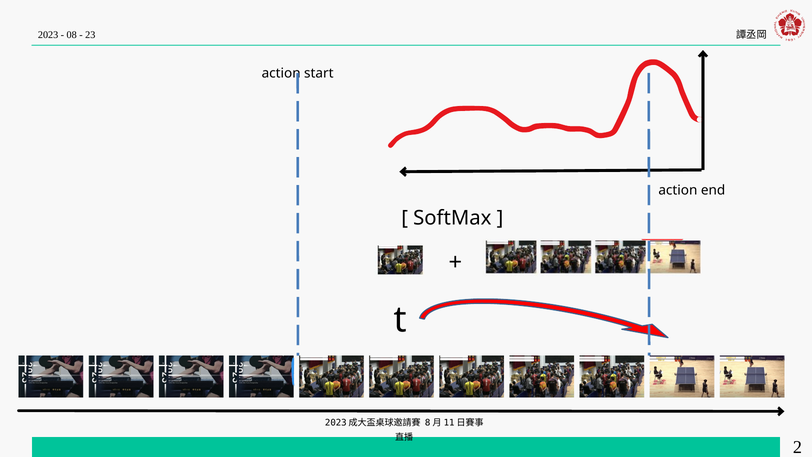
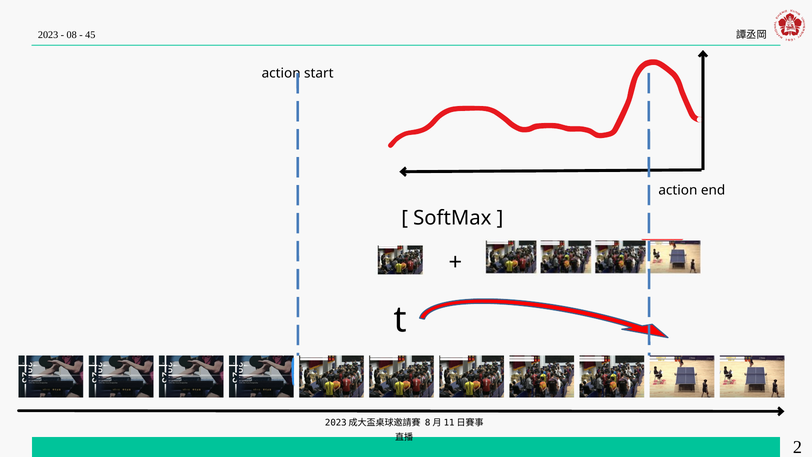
23: 23 -> 45 (90, 35)
